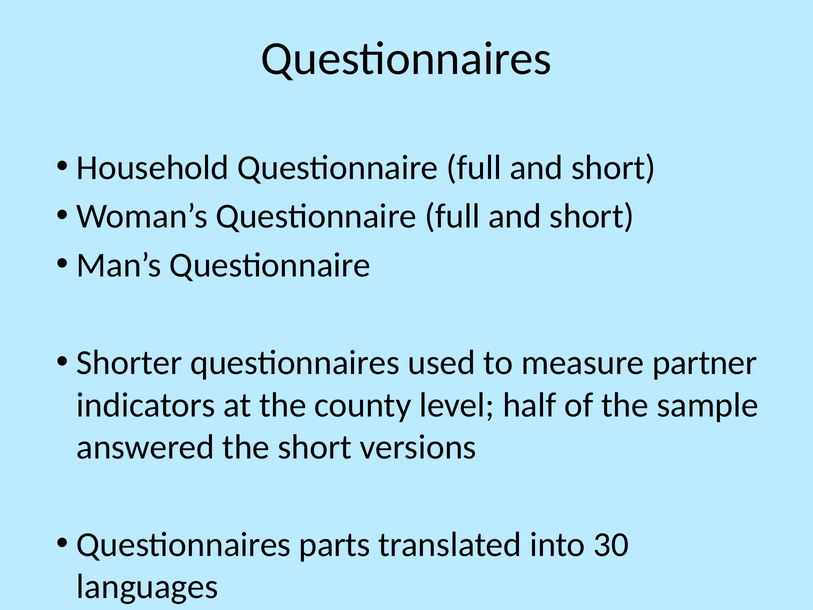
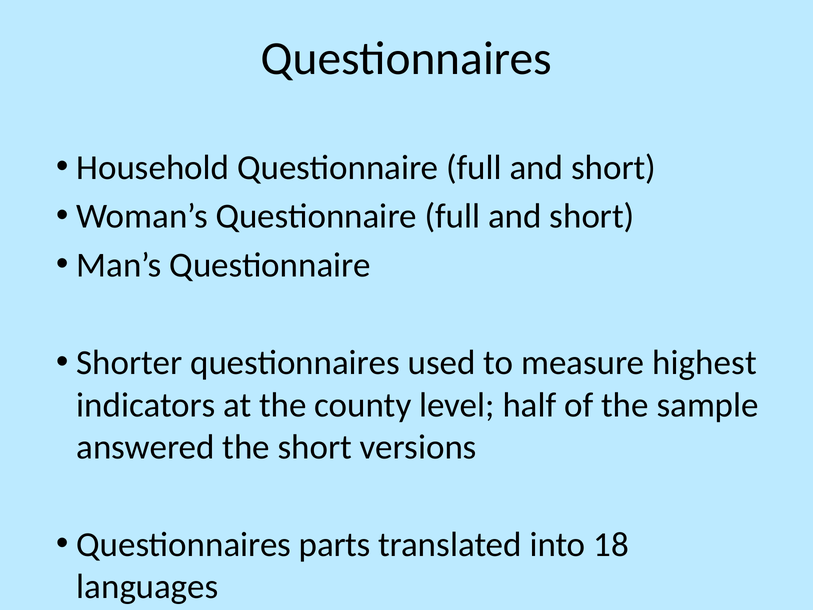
partner: partner -> highest (704, 363)
30: 30 -> 18 (611, 544)
